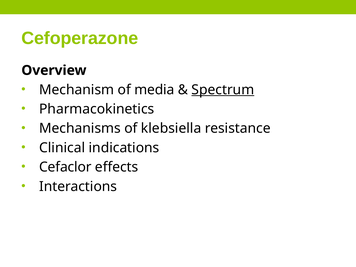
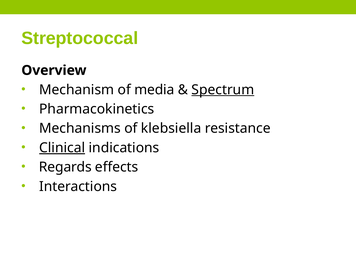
Cefoperazone: Cefoperazone -> Streptococcal (80, 38)
Clinical underline: none -> present (62, 148)
Cefaclor: Cefaclor -> Regards (65, 167)
